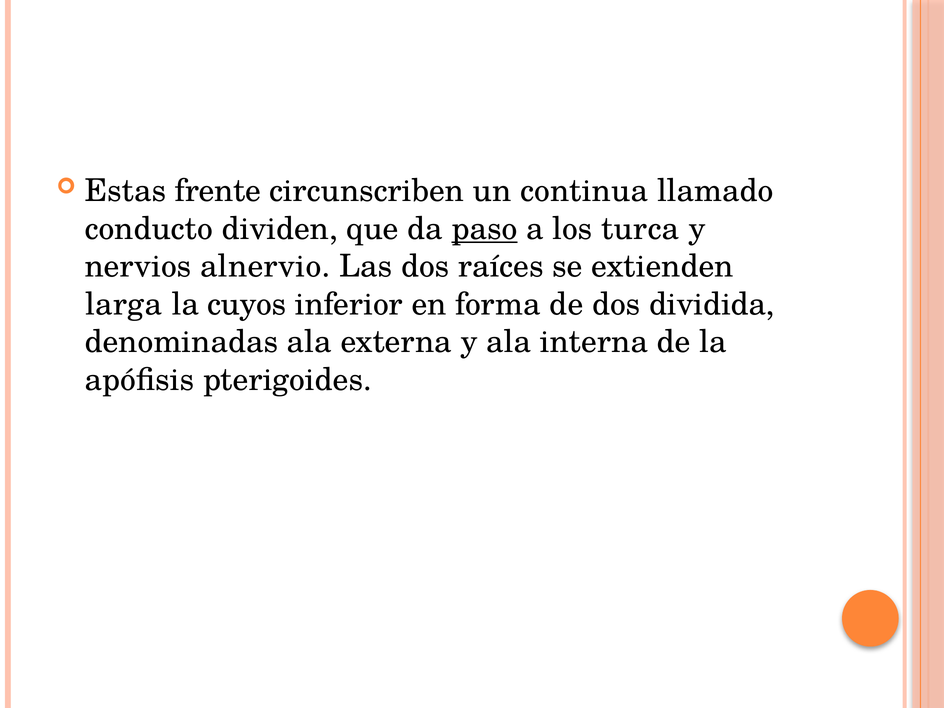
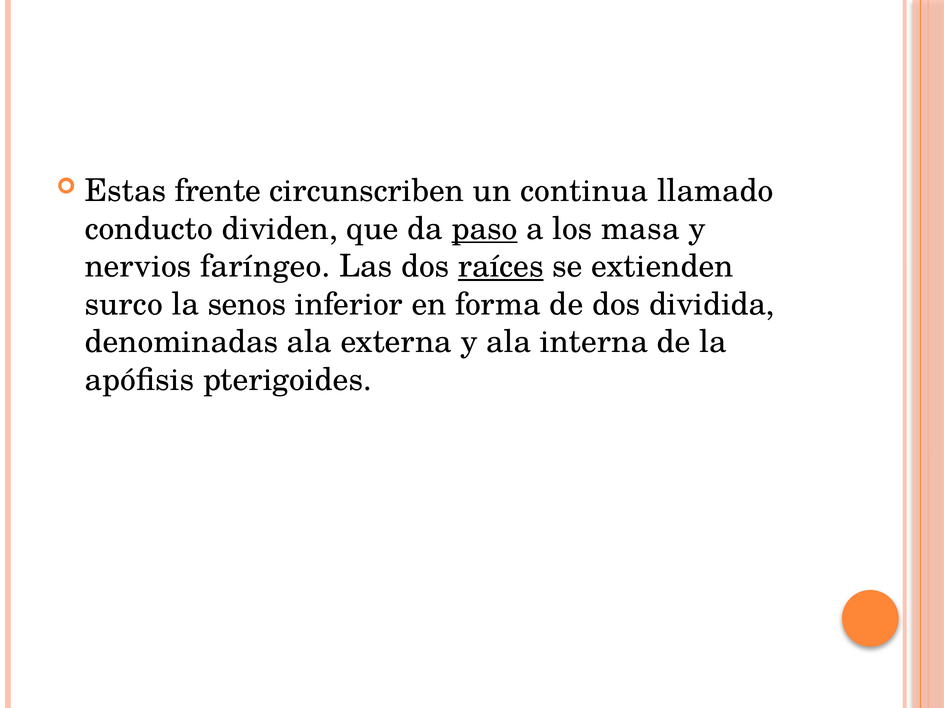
turca: turca -> masa (640, 229)
alnervio: alnervio -> faríngeo (265, 266)
raíces underline: none -> present (501, 266)
larga: larga -> surco (124, 304)
cuyos: cuyos -> senos (247, 304)
